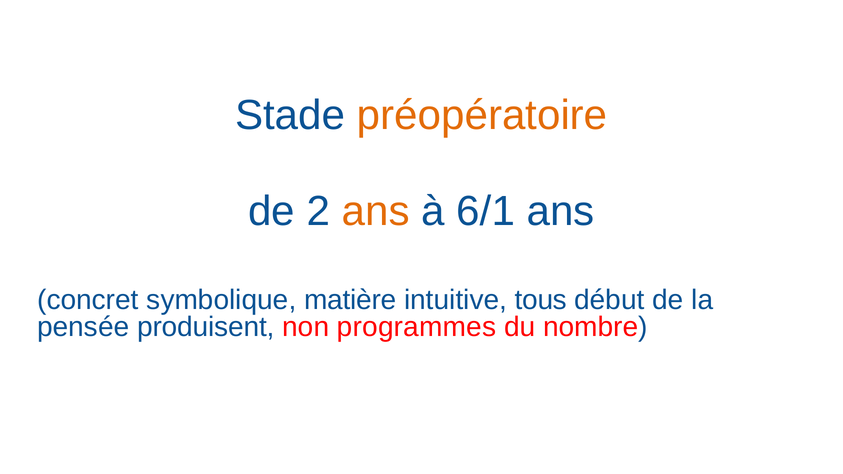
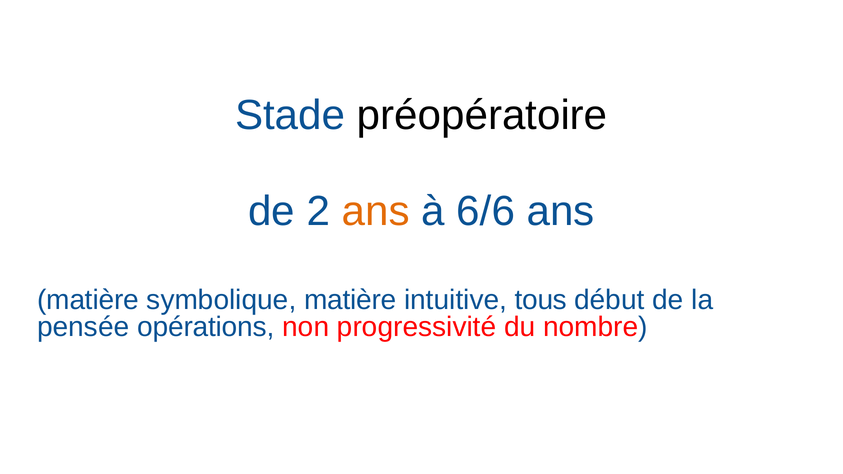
préopératoire colour: orange -> black (482, 115)
6/1: 6/1 -> 6/6 (486, 211)
concret: concret -> matière (88, 300)
produisent: produisent -> opérations (206, 327)
programmes: programmes -> progressivité (417, 327)
